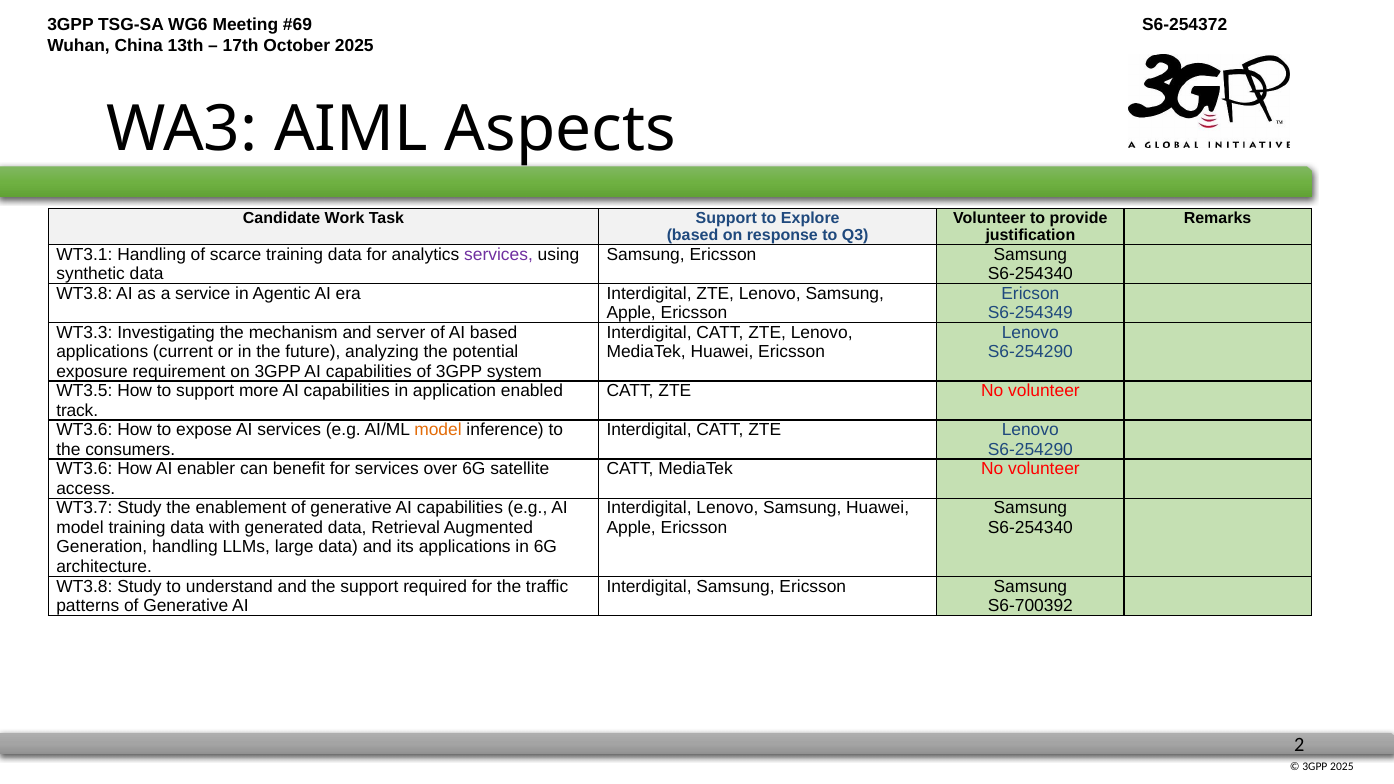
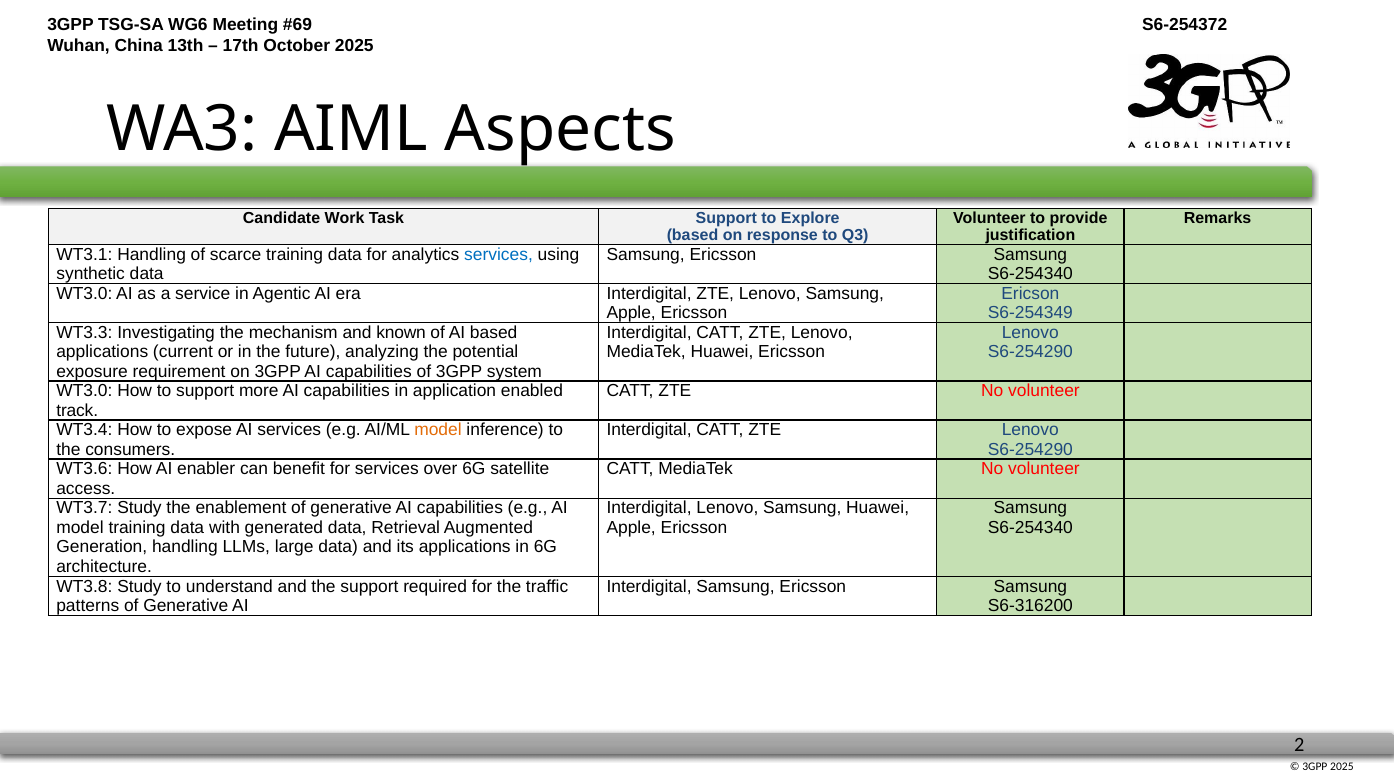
services colour: purple -> blue (499, 254)
WT3.8: WT3.8 -> WT3.0 (84, 293)
server: server -> known (401, 333)
WT3.5: WT3.5 -> WT3.0 (84, 391)
WT3.6: WT3.6 -> WT3.4 (84, 430)
S6-700392: S6-700392 -> S6-316200 (1030, 606)
